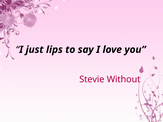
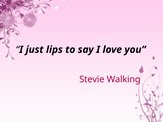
Without: Without -> Walking (124, 79)
